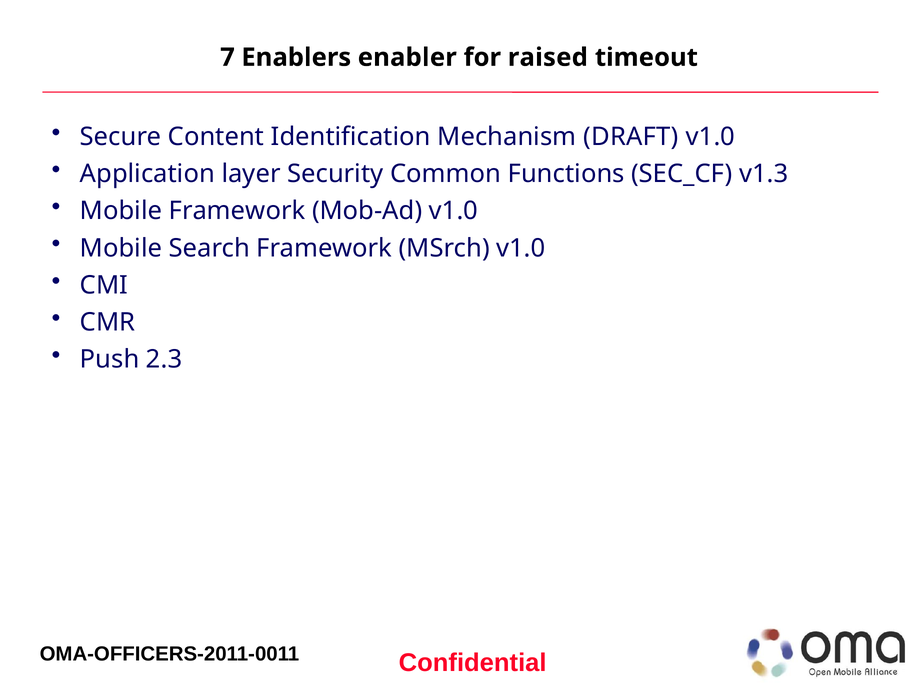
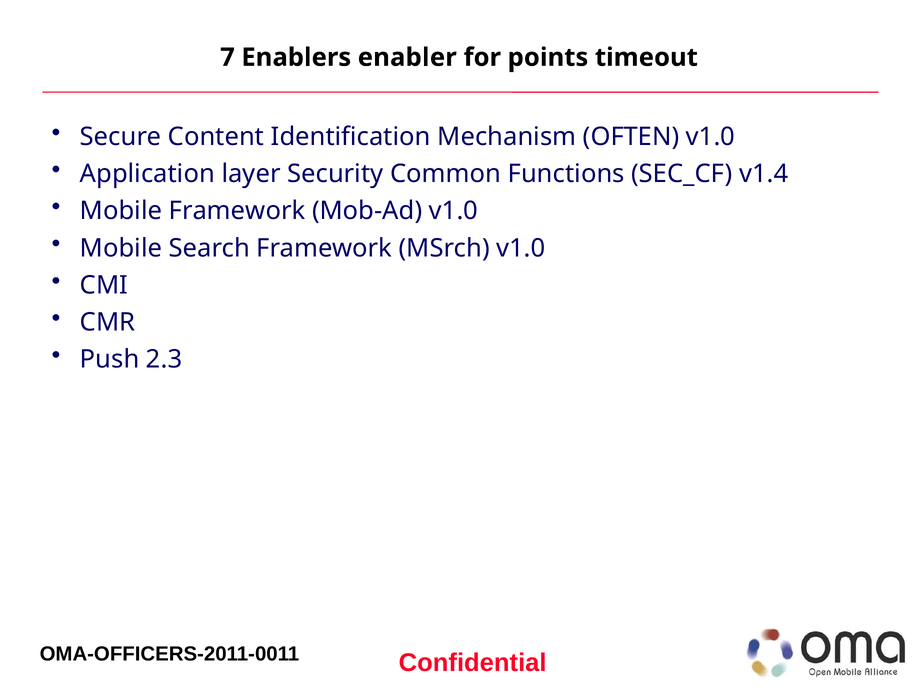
raised: raised -> points (548, 57)
DRAFT: DRAFT -> OFTEN (631, 137)
v1.3: v1.3 -> v1.4 (764, 174)
